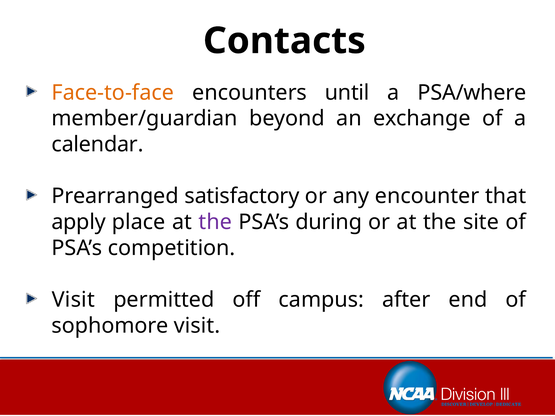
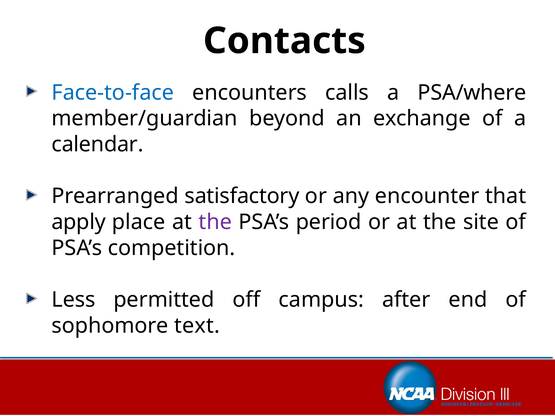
Face-to-face colour: orange -> blue (113, 93)
until: until -> calls (347, 93)
during: during -> period (329, 222)
Visit: Visit -> Less (73, 300)
sophomore visit: visit -> text (197, 326)
